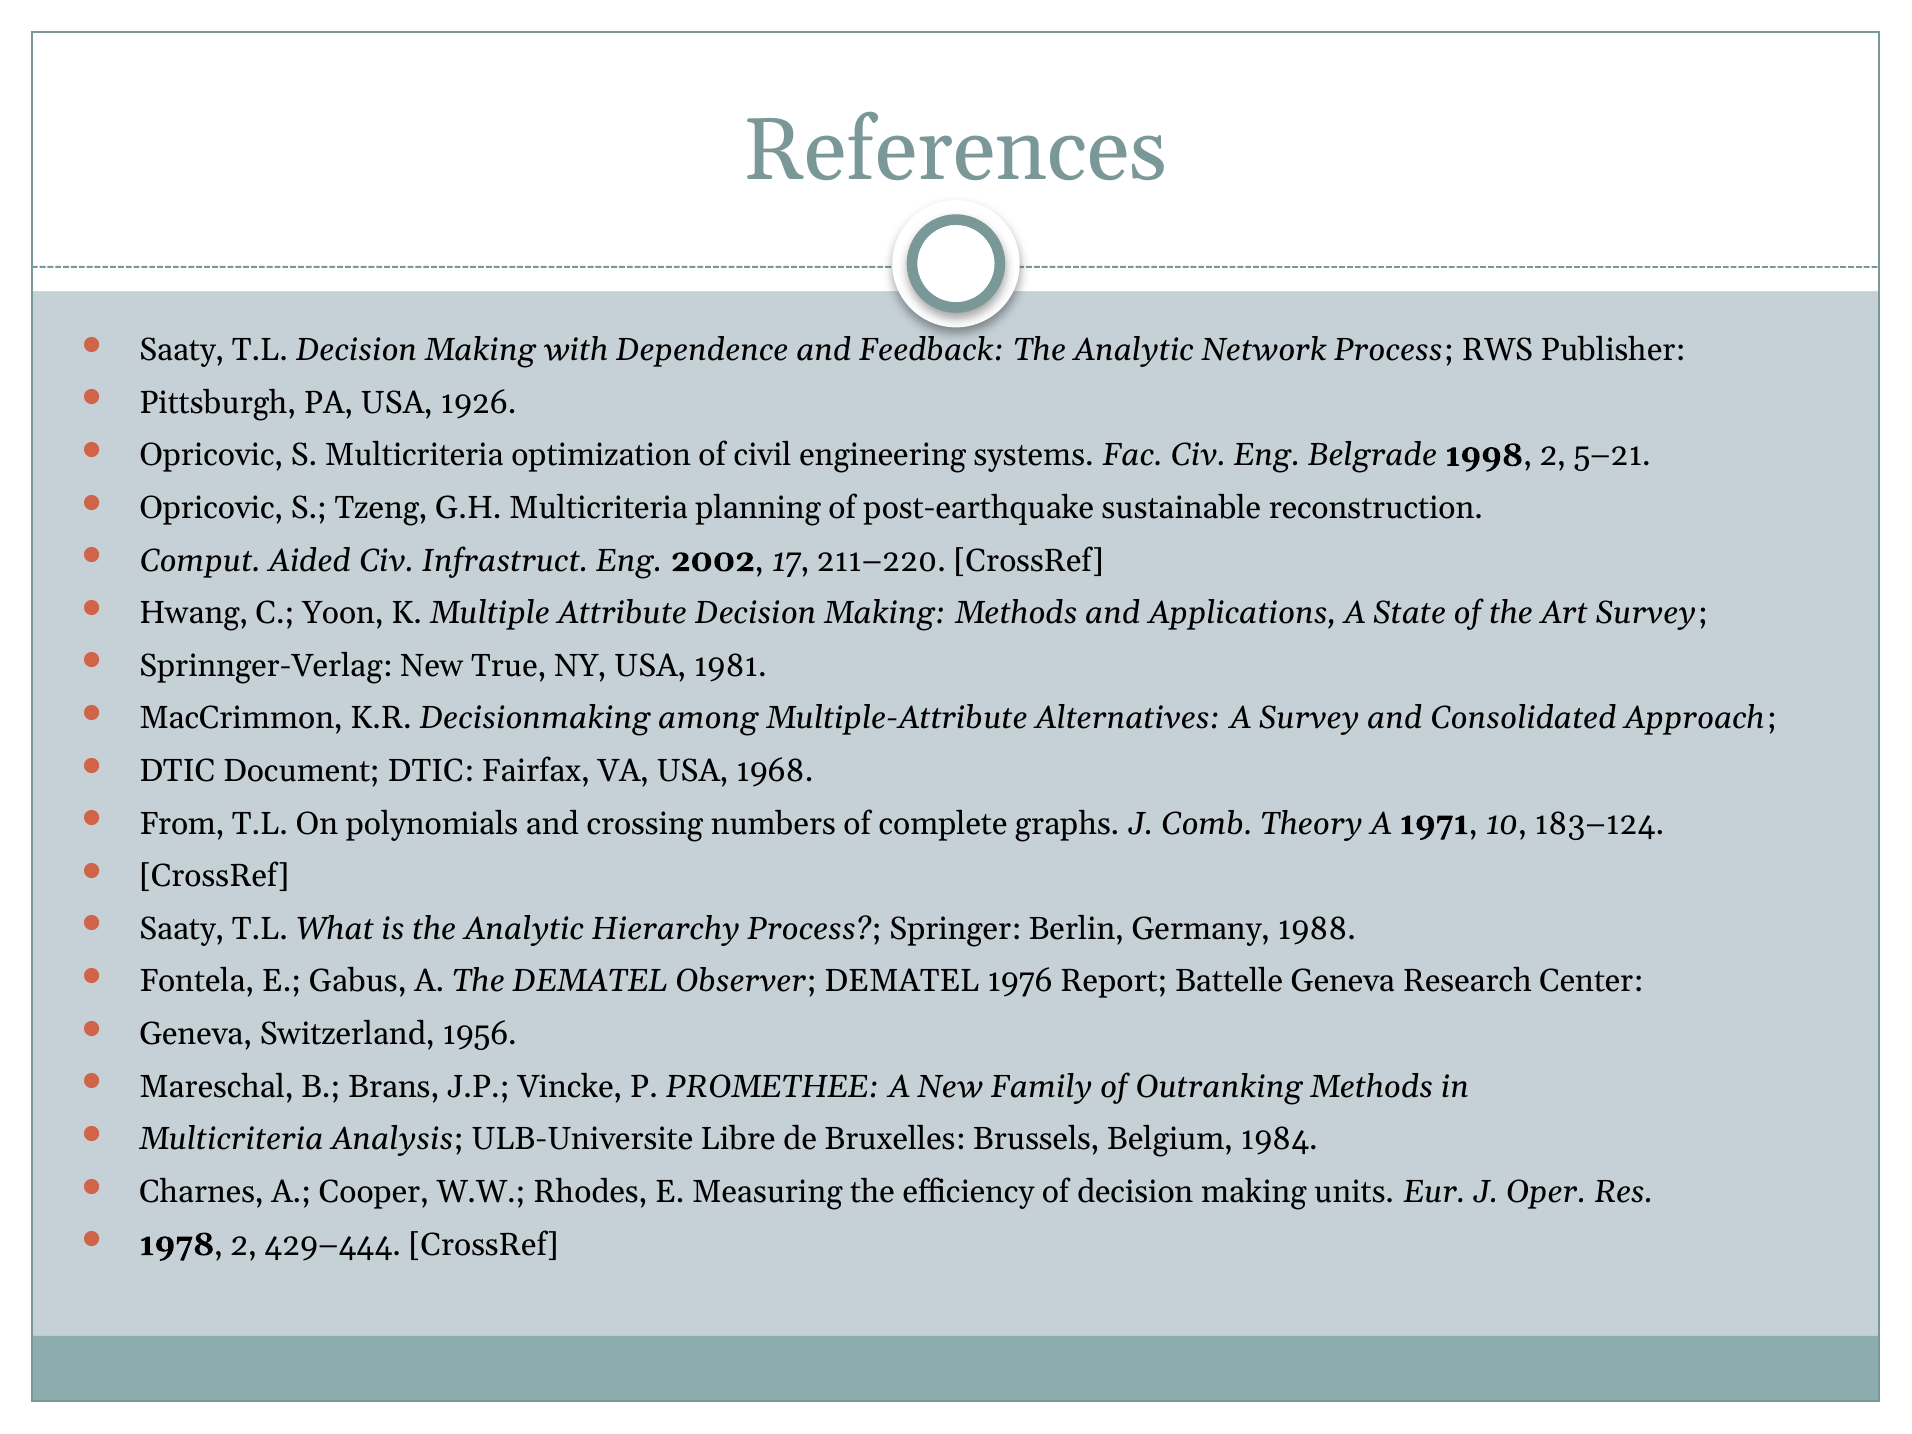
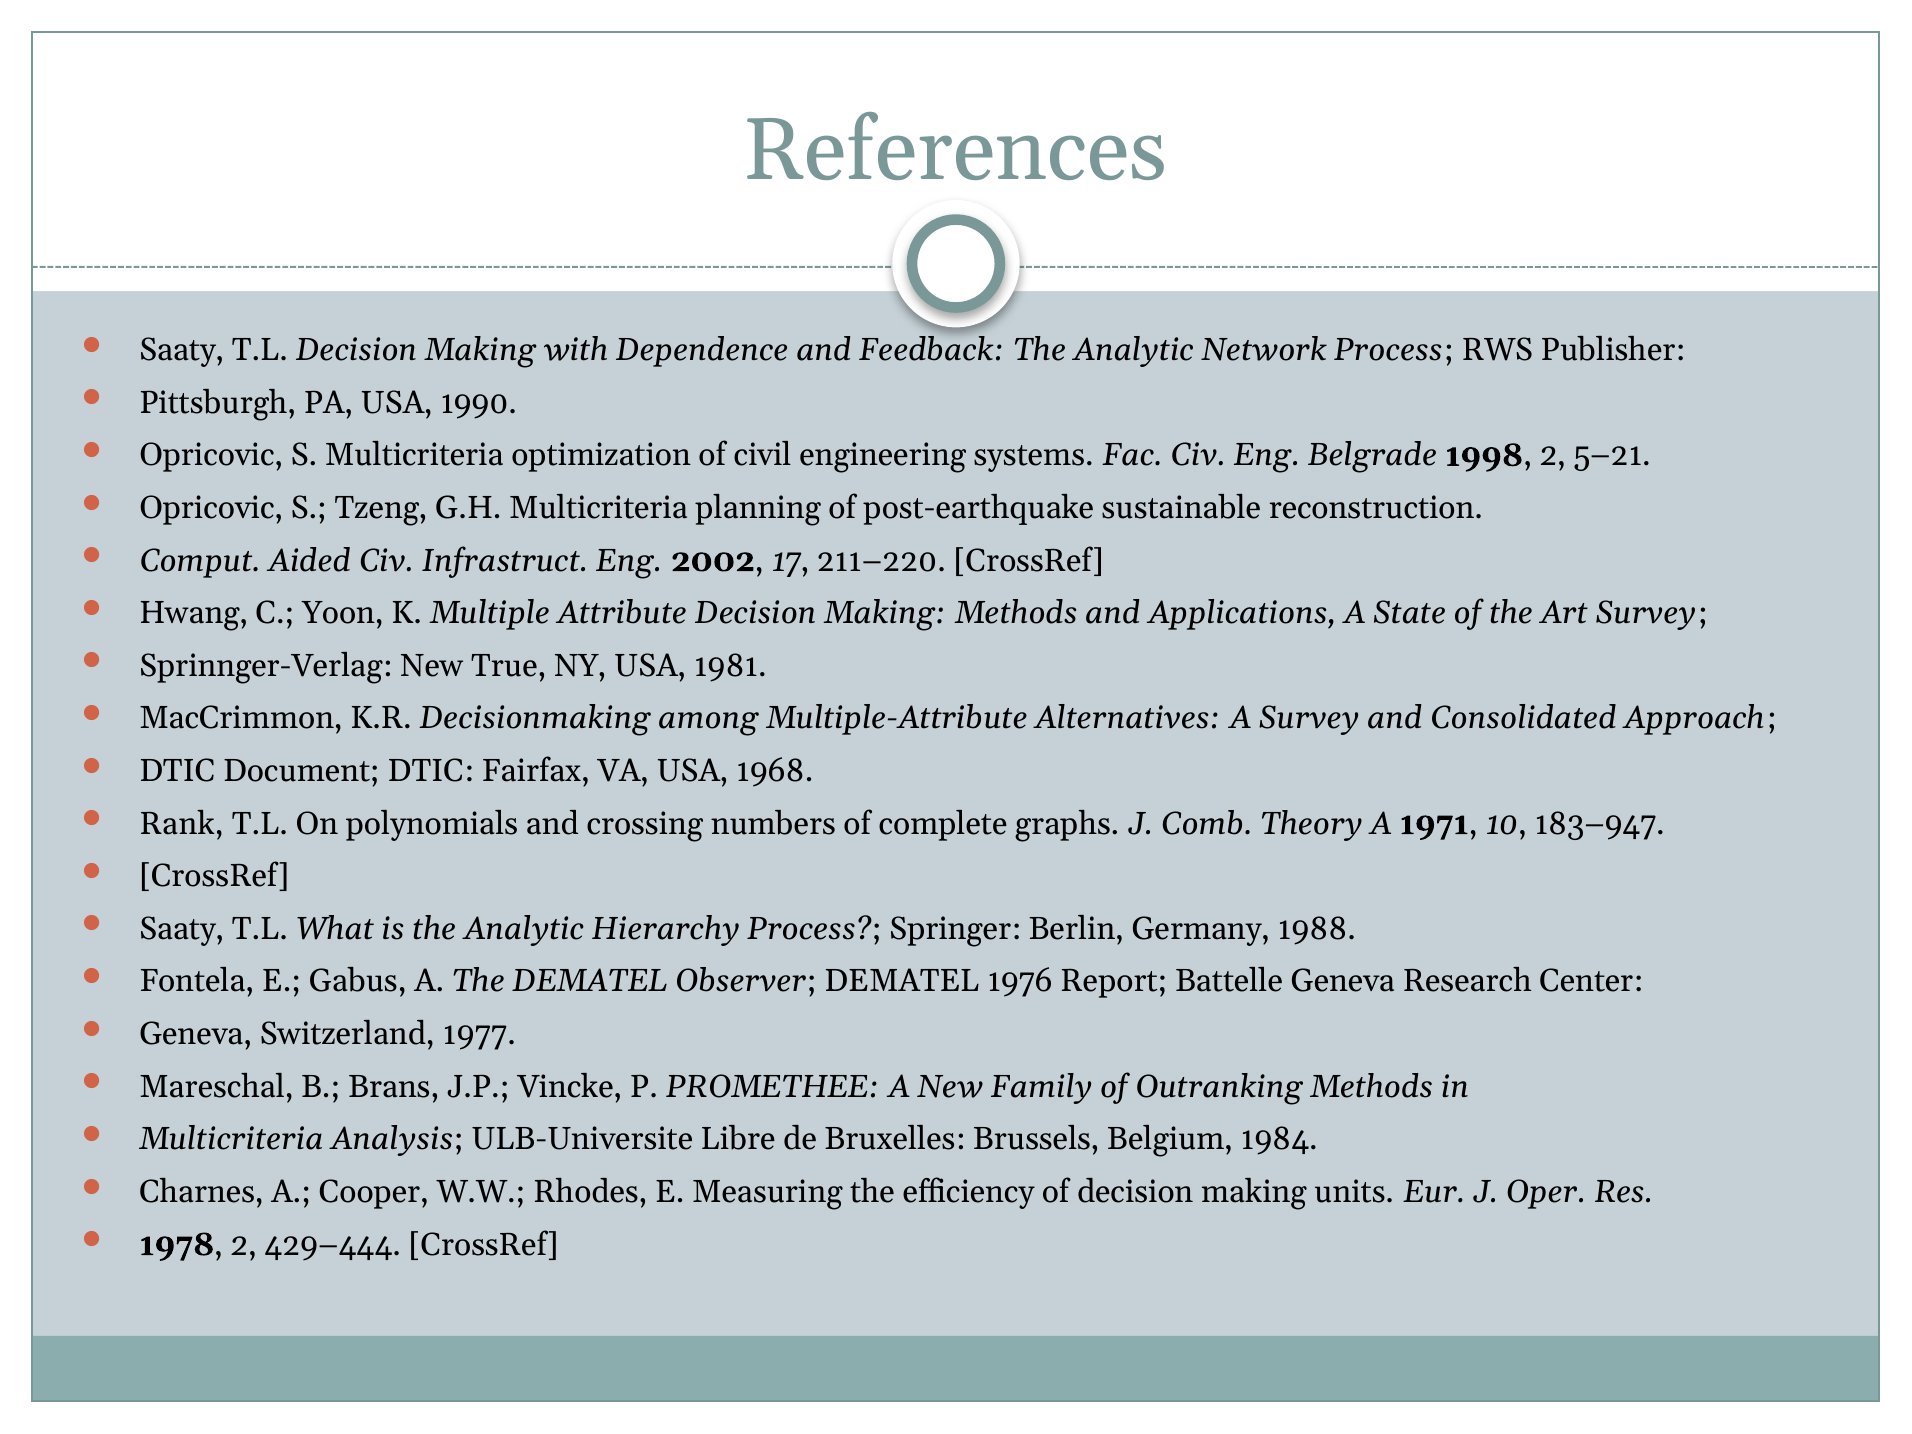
1926: 1926 -> 1990 (479, 403)
From: From -> Rank (182, 824)
183–124: 183–124 -> 183–947 (1600, 824)
1956: 1956 -> 1977 (479, 1034)
